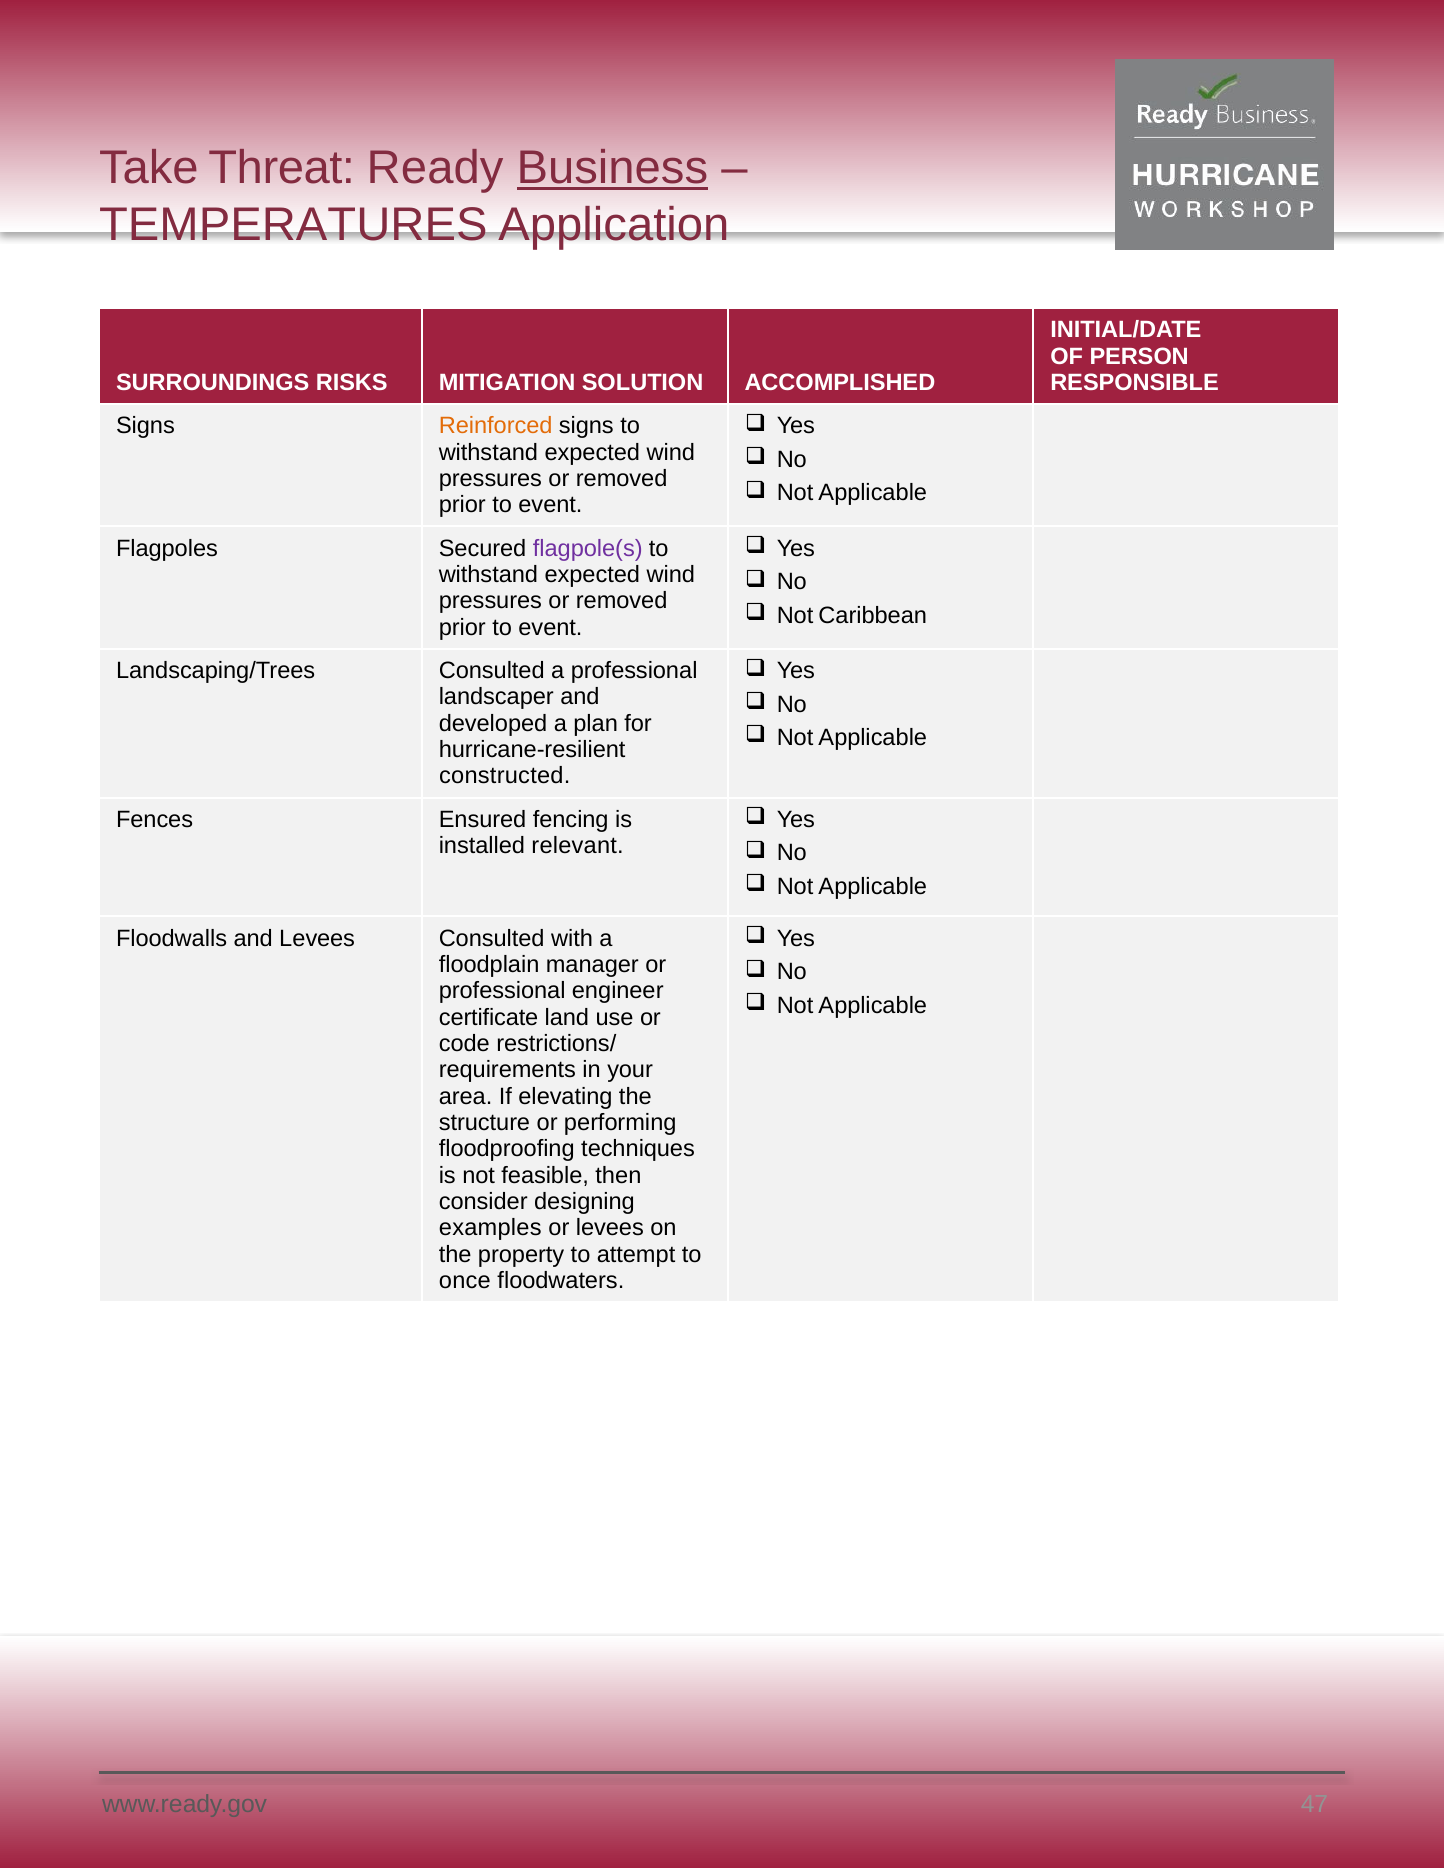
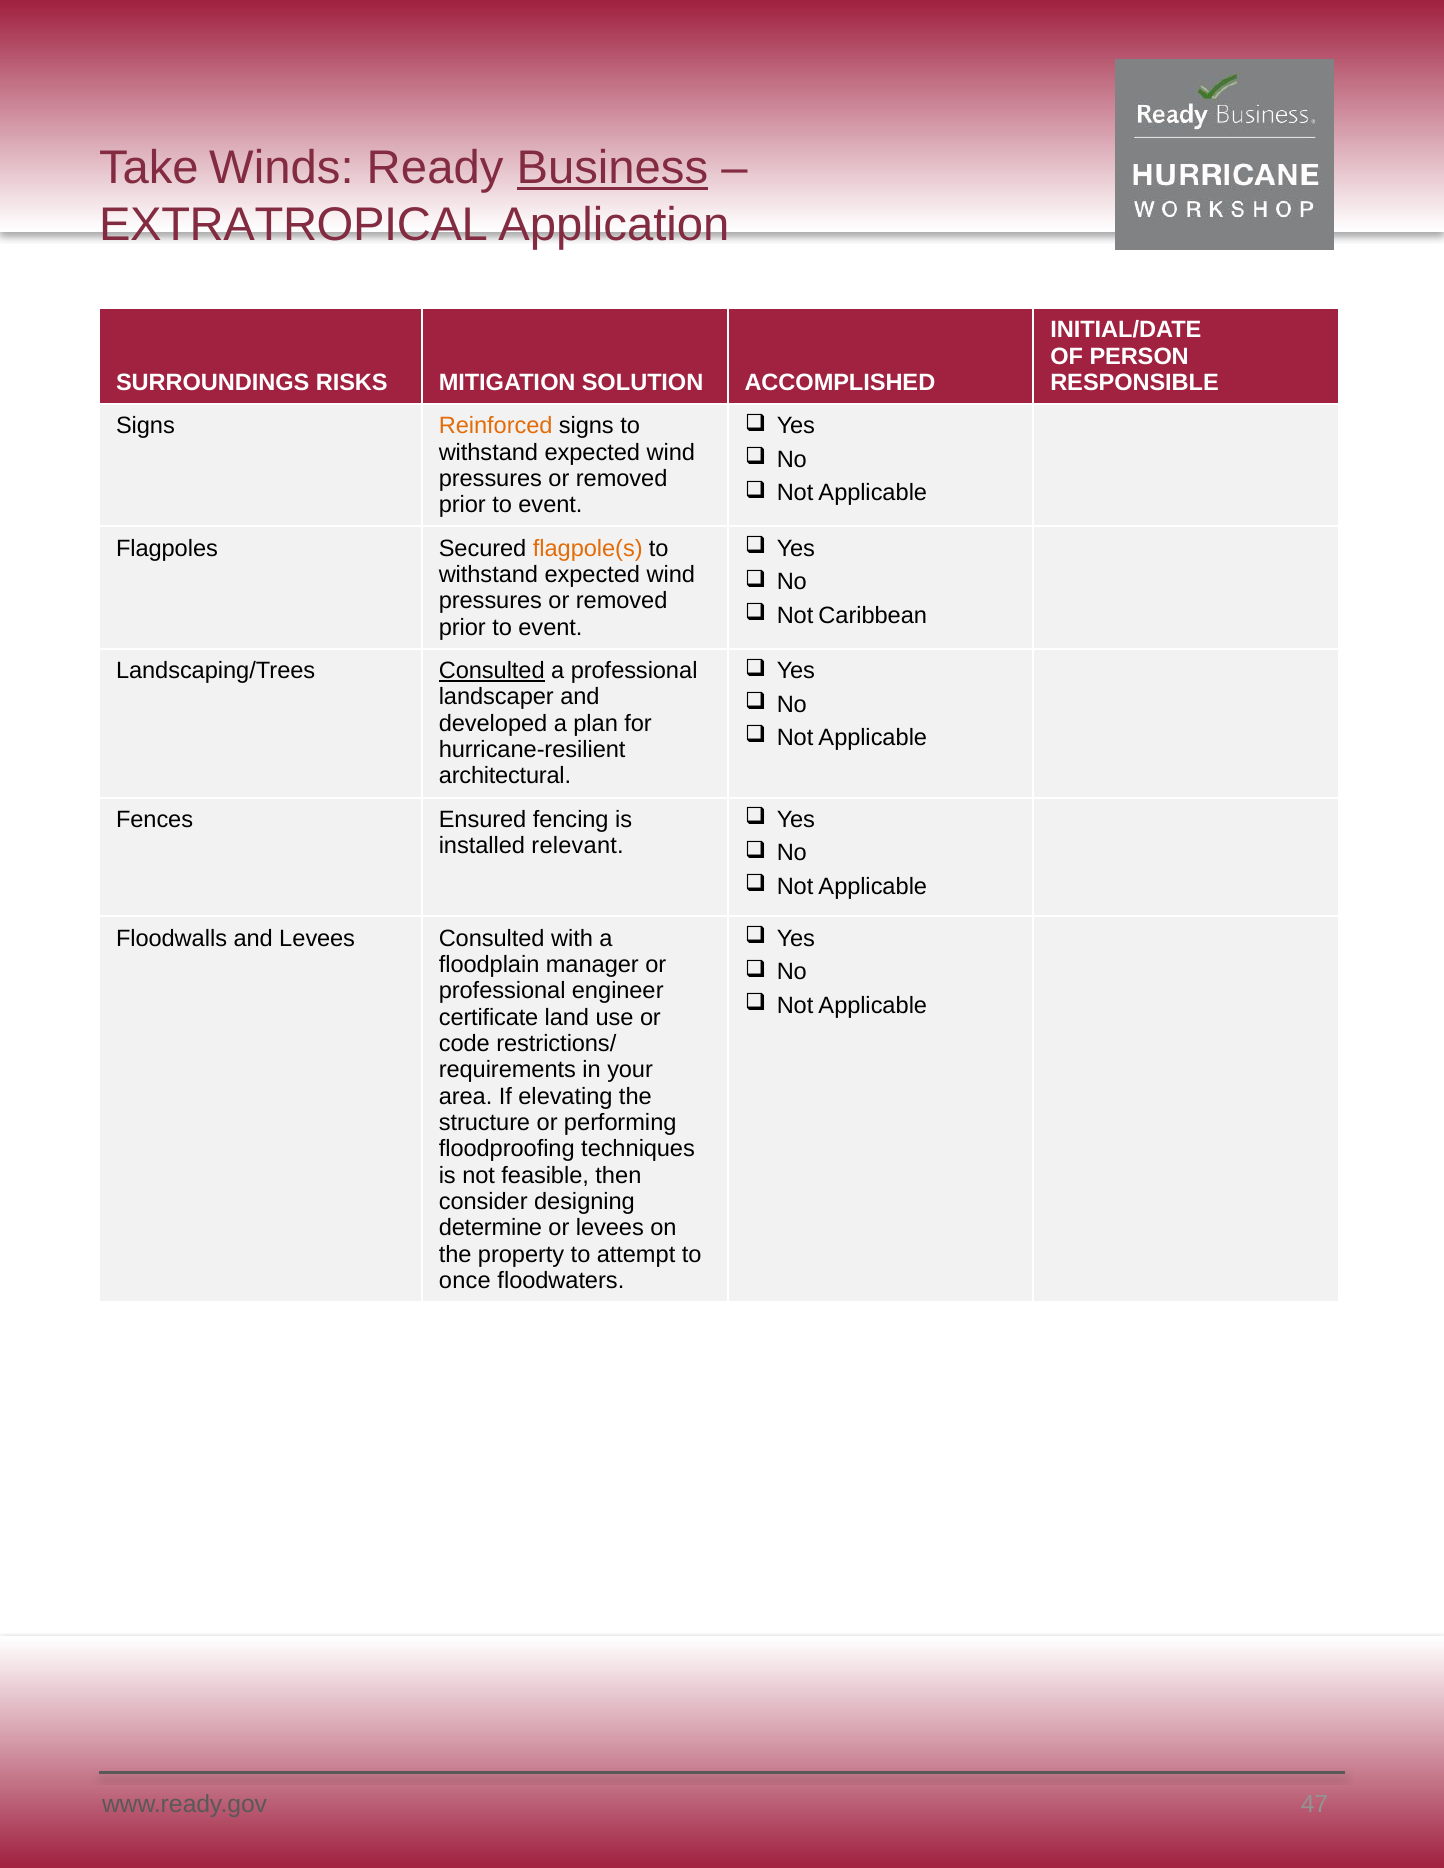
Threat: Threat -> Winds (281, 168)
TEMPERATURES: TEMPERATURES -> EXTRATROPICAL (294, 225)
flagpole(s colour: purple -> orange (588, 549)
Consulted underline: none -> present (492, 671)
constructed: constructed -> architectural (505, 776)
examples: examples -> determine (490, 1229)
